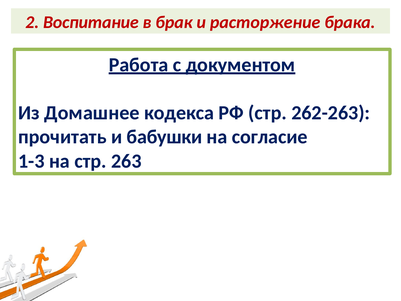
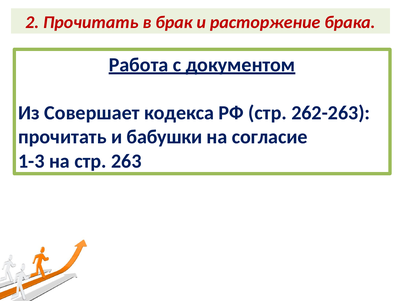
2 Воспитание: Воспитание -> Прочитать (91, 22)
Домашнее: Домашнее -> Совершает (92, 113)
